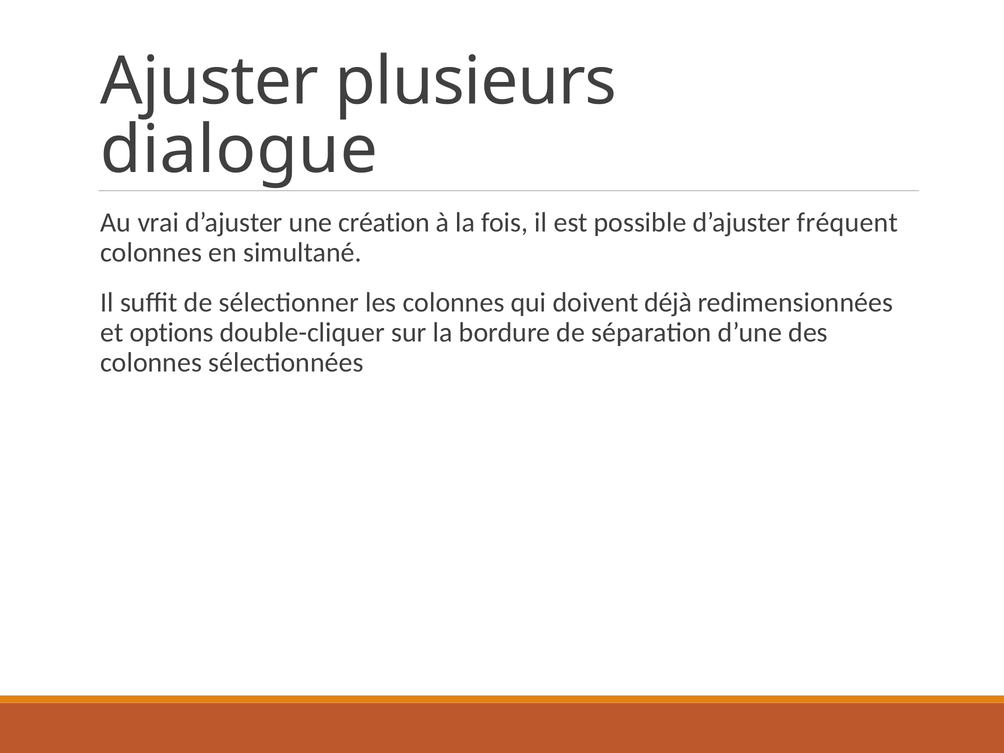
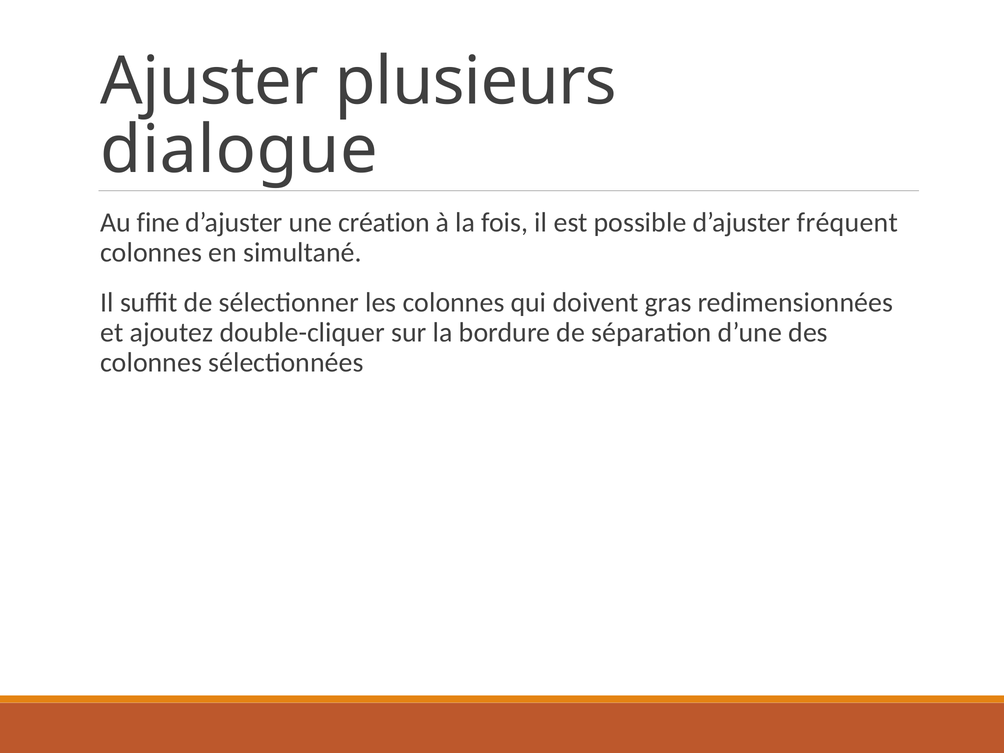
vrai: vrai -> fine (158, 223)
déjà: déjà -> gras (668, 302)
options: options -> ajoutez (171, 332)
